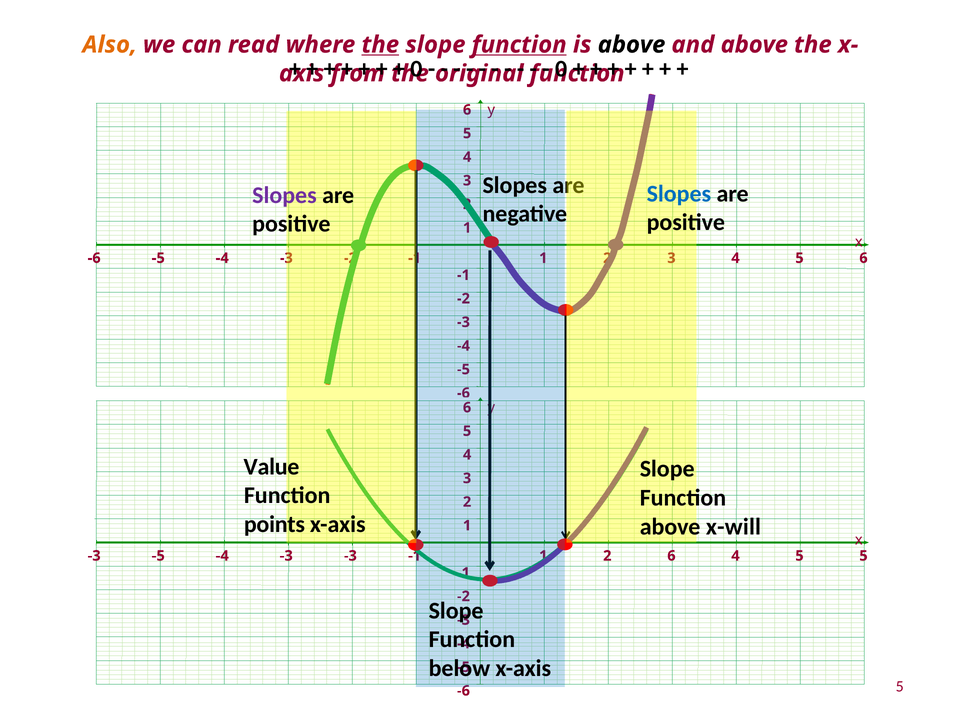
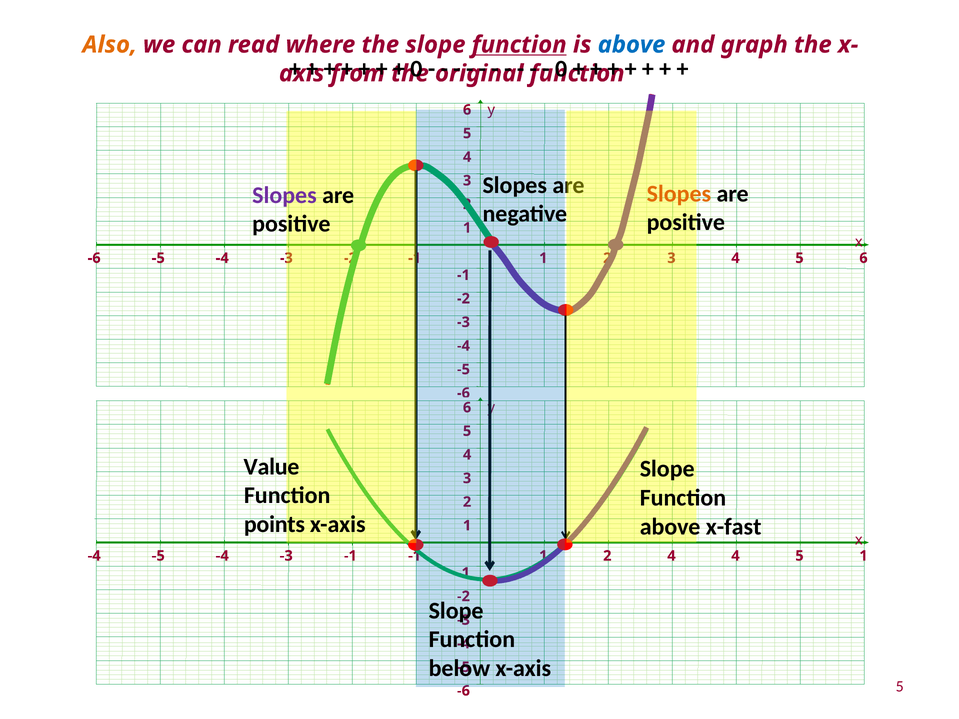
the underline: present -> none (380, 45)
above colour: black -> blue (632, 45)
and above: above -> graph (754, 45)
Slopes colour: blue -> orange (679, 194)
x-will: x-will -> x-fast (734, 527)
-3: -3 -> -4 (94, 556)
-3 -3: -3 -> -1 (350, 556)
6: 6 -> 4 (671, 556)
5 5: 5 -> 1 (864, 556)
